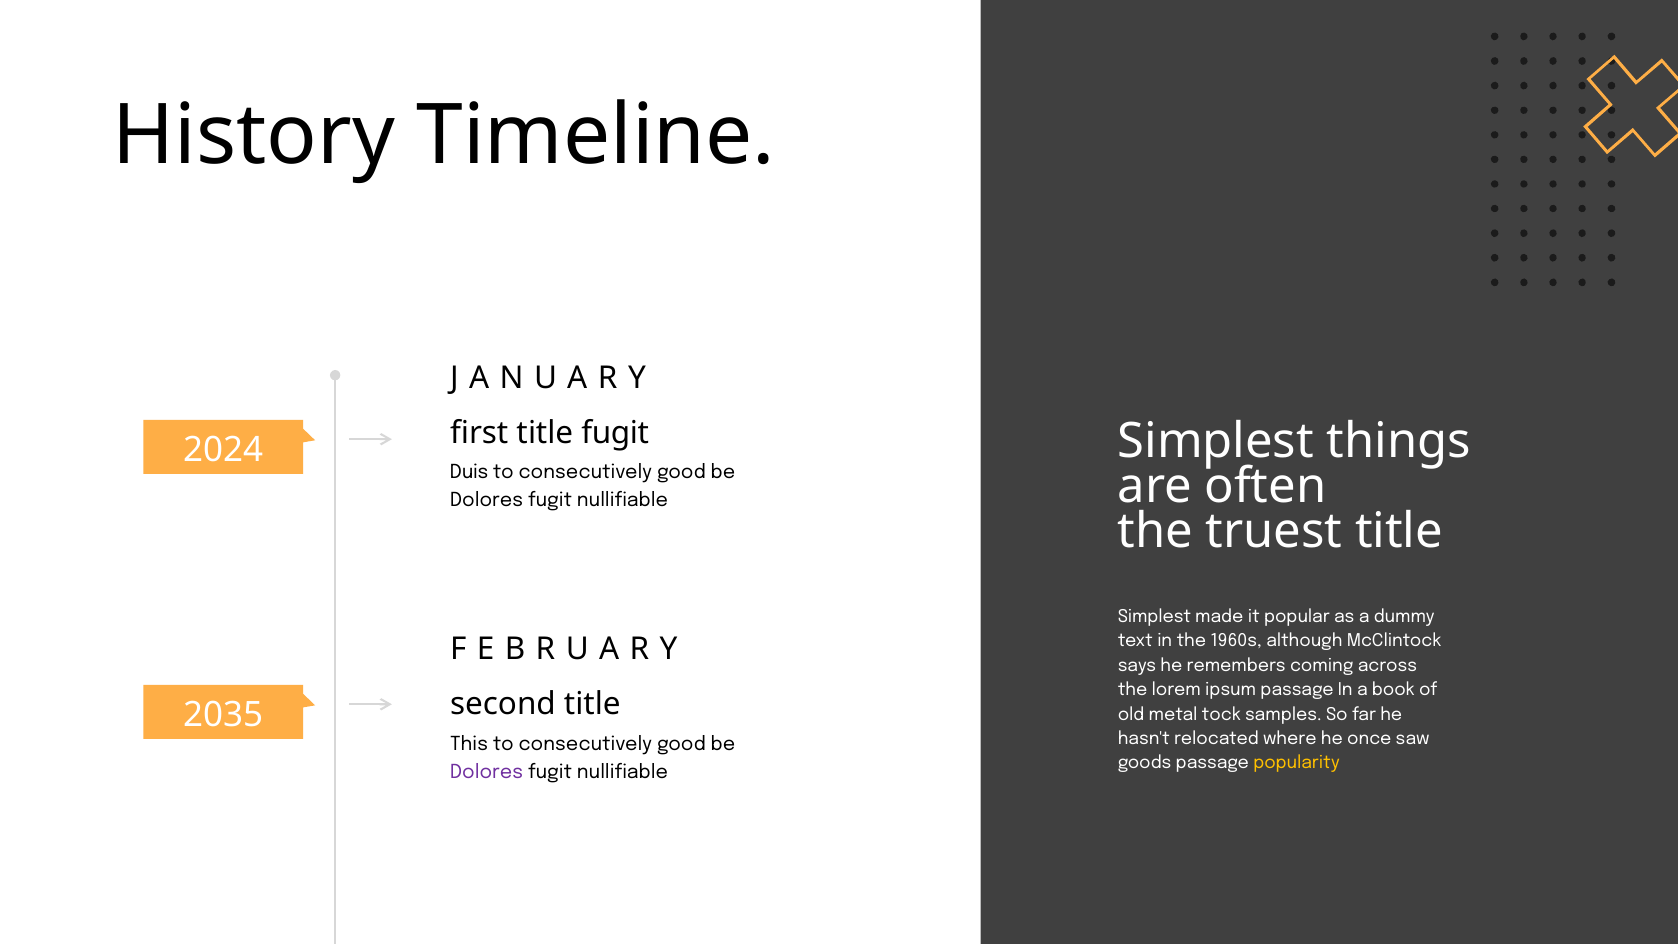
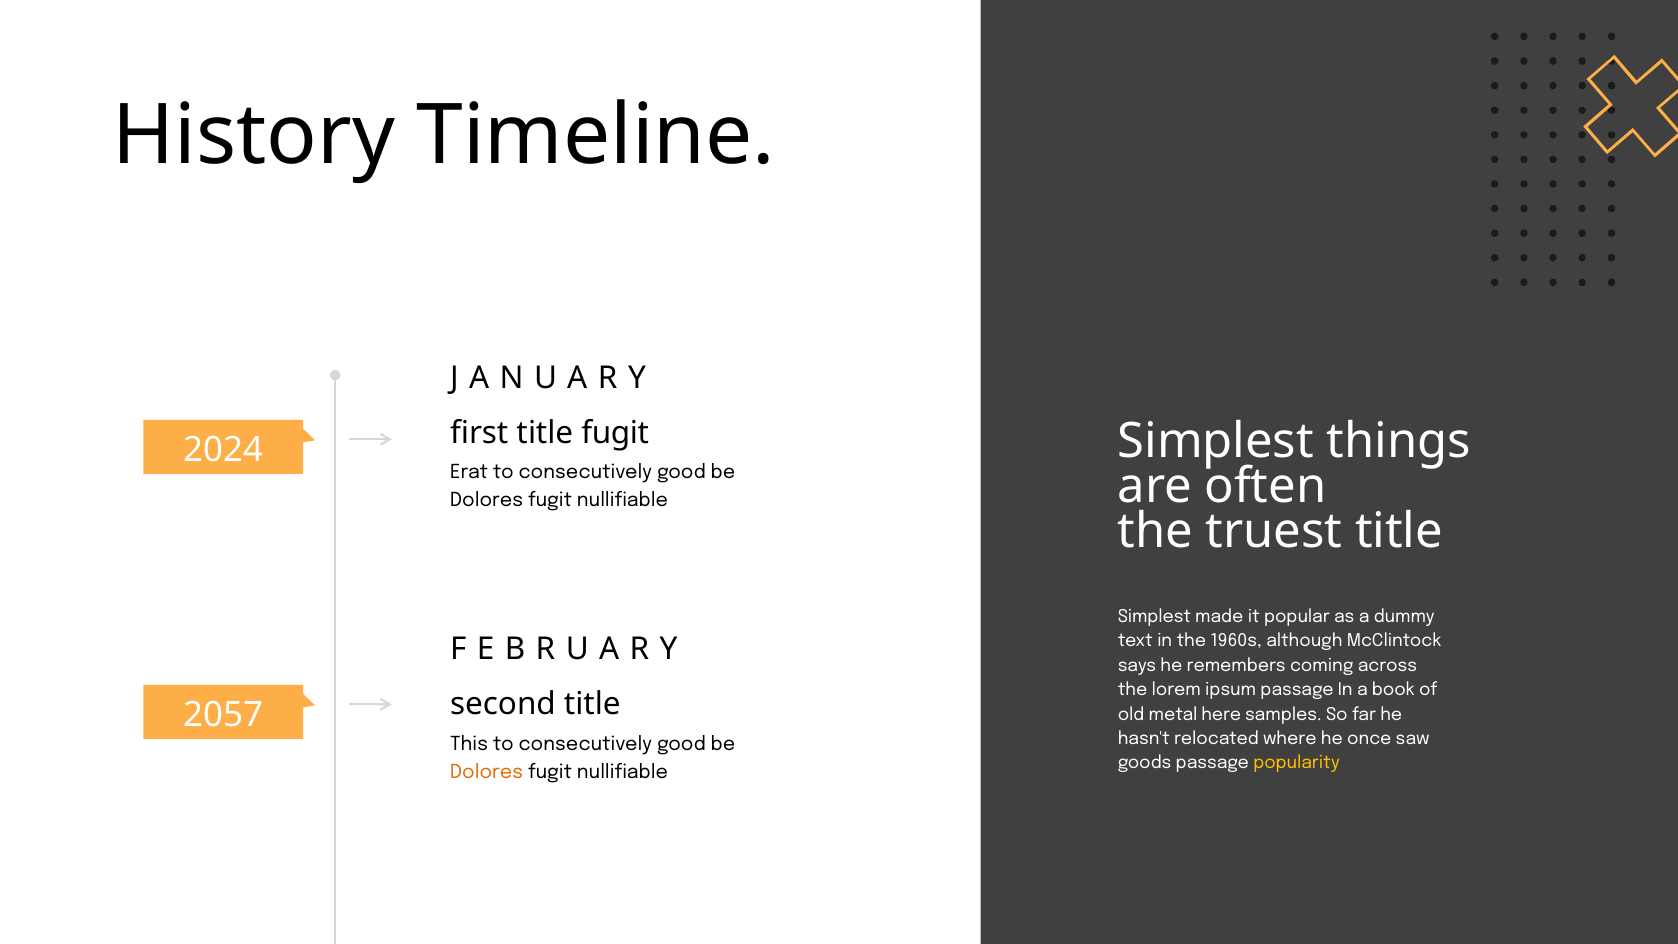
Duis: Duis -> Erat (469, 473)
2035: 2035 -> 2057 (223, 715)
tock: tock -> here (1221, 714)
Dolores colour: purple -> orange (487, 772)
